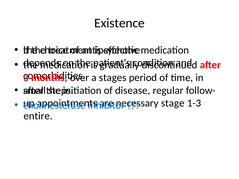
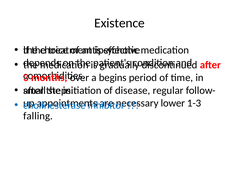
stages: stages -> begins (113, 78)
stage: stage -> lower (173, 103)
entire: entire -> falling (38, 116)
